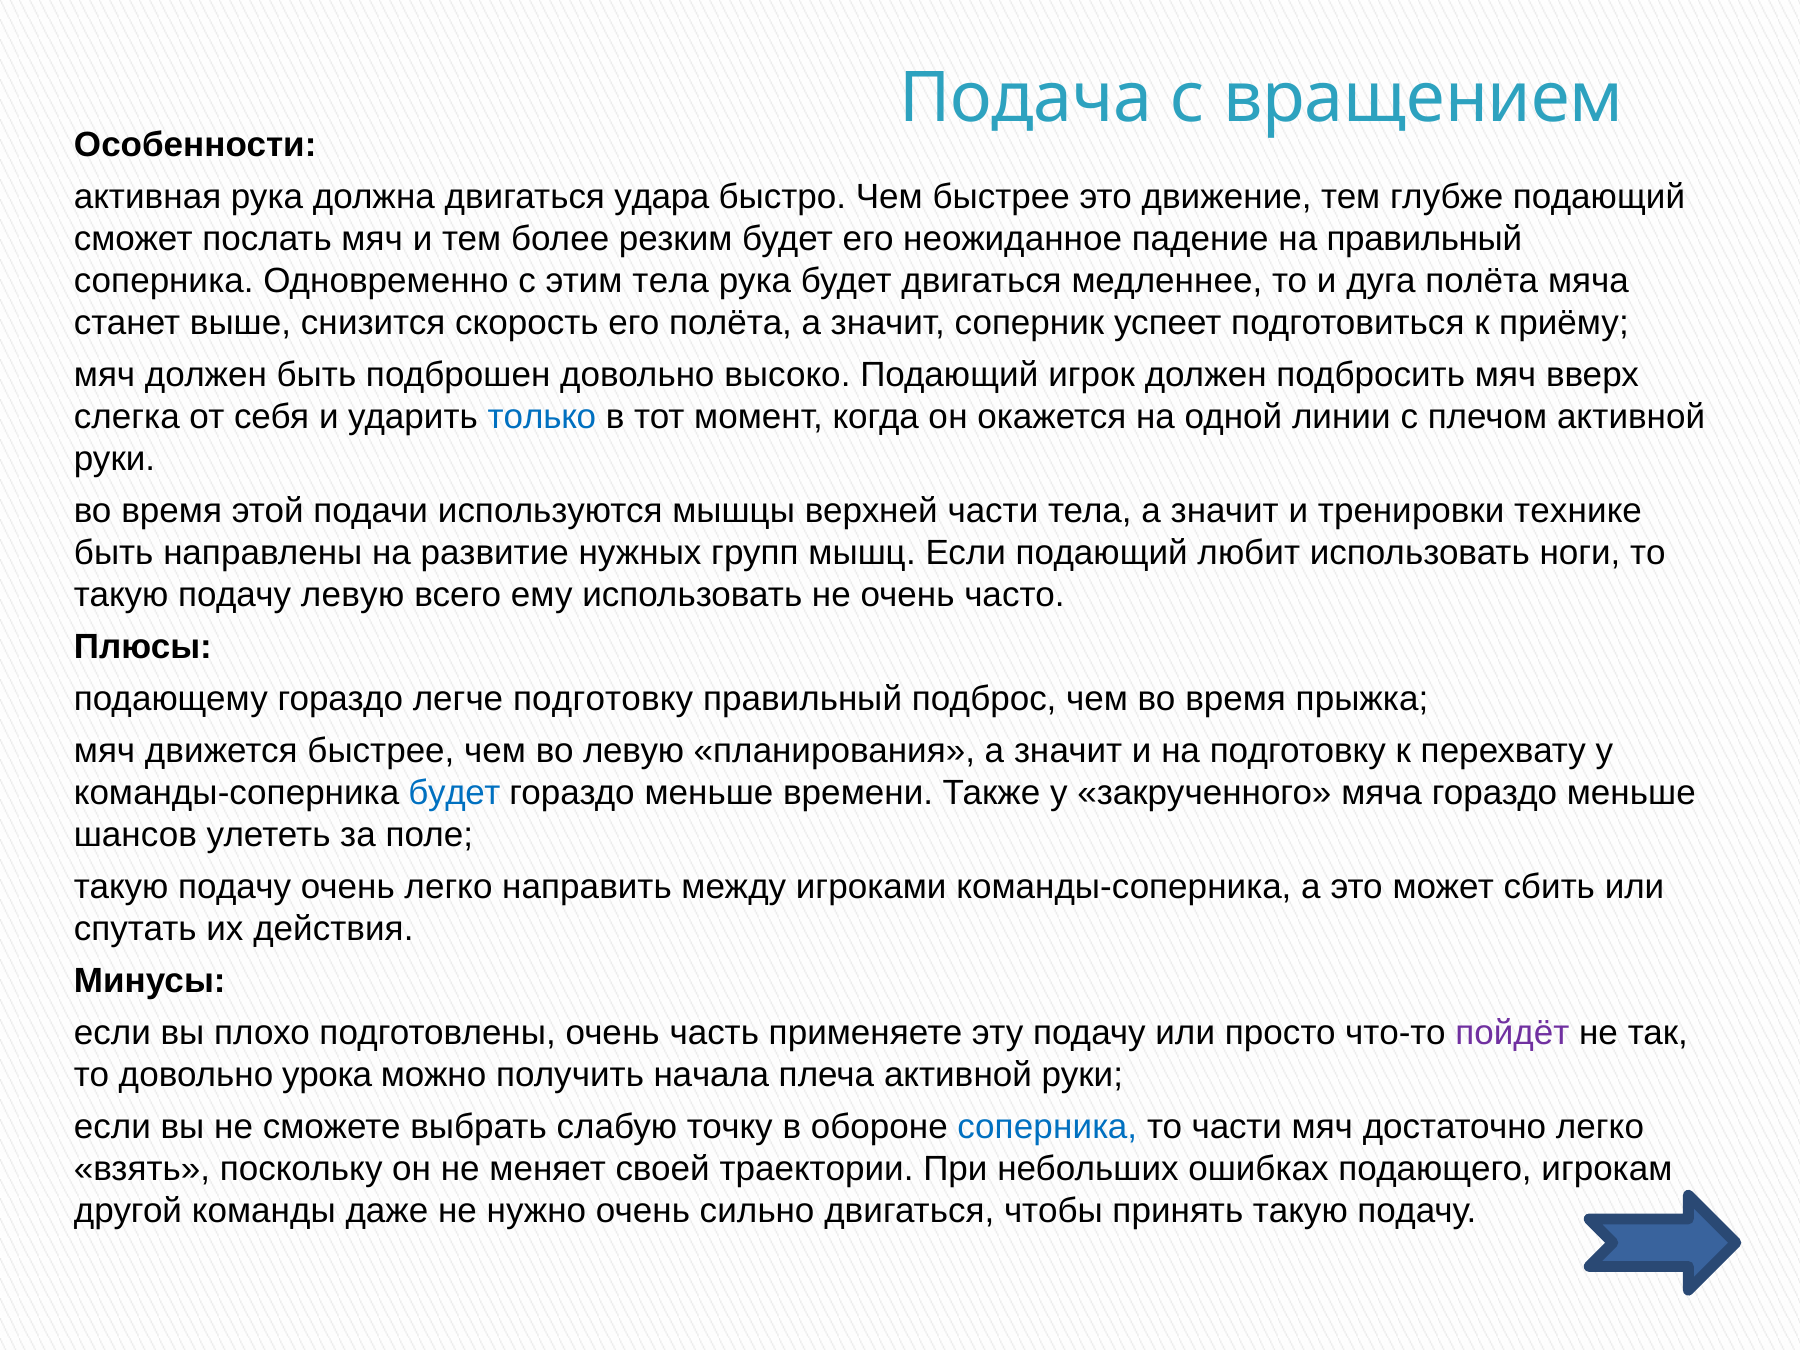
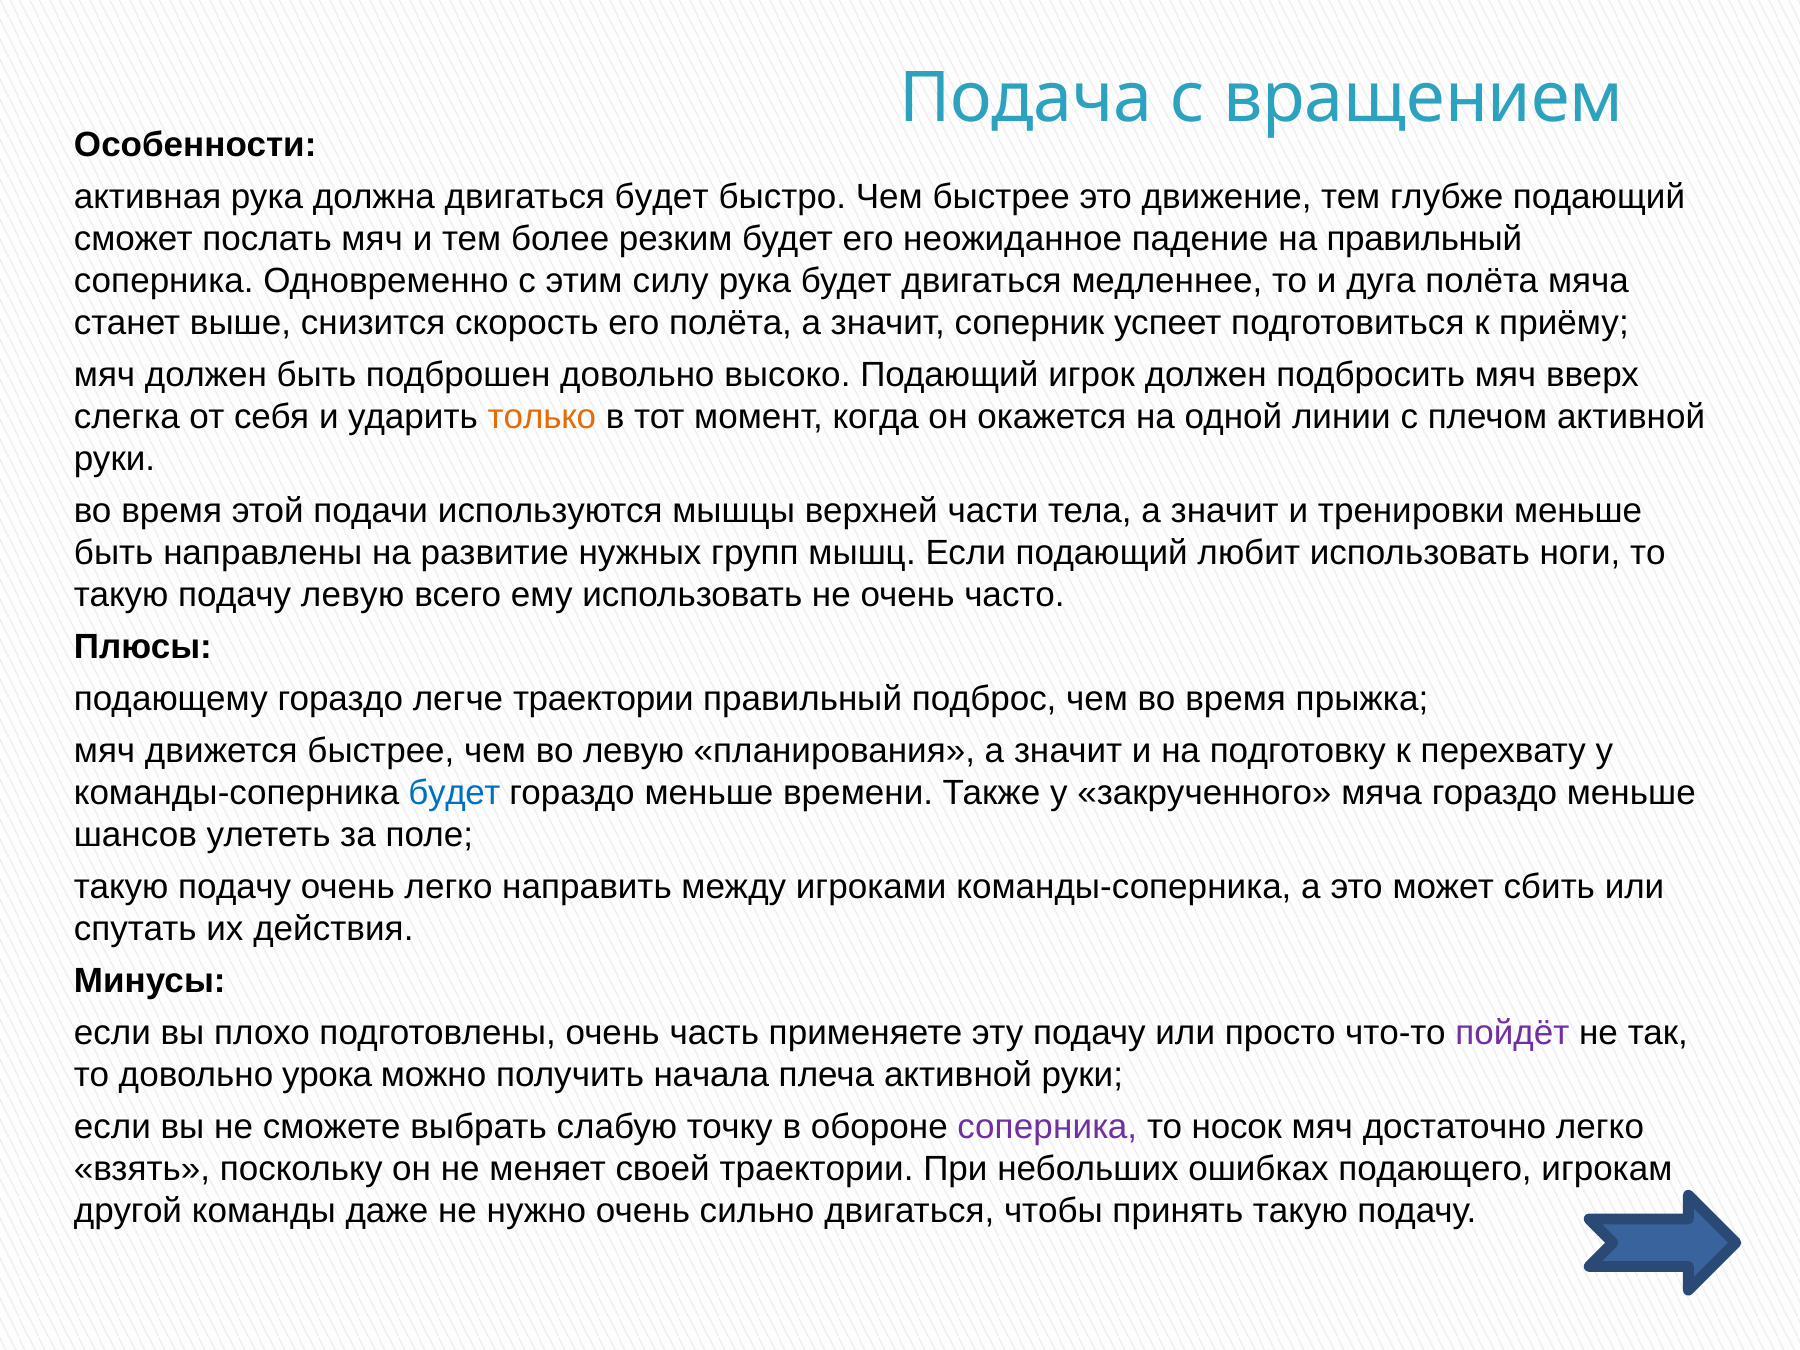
двигаться удара: удара -> будет (662, 197)
этим тела: тела -> силу (671, 281)
только colour: blue -> orange (542, 417)
тренировки технике: технике -> меньше (1578, 511)
легче подготовку: подготовку -> траектории (603, 699)
соперника colour: blue -> purple (1047, 1127)
то части: части -> носок (1237, 1127)
